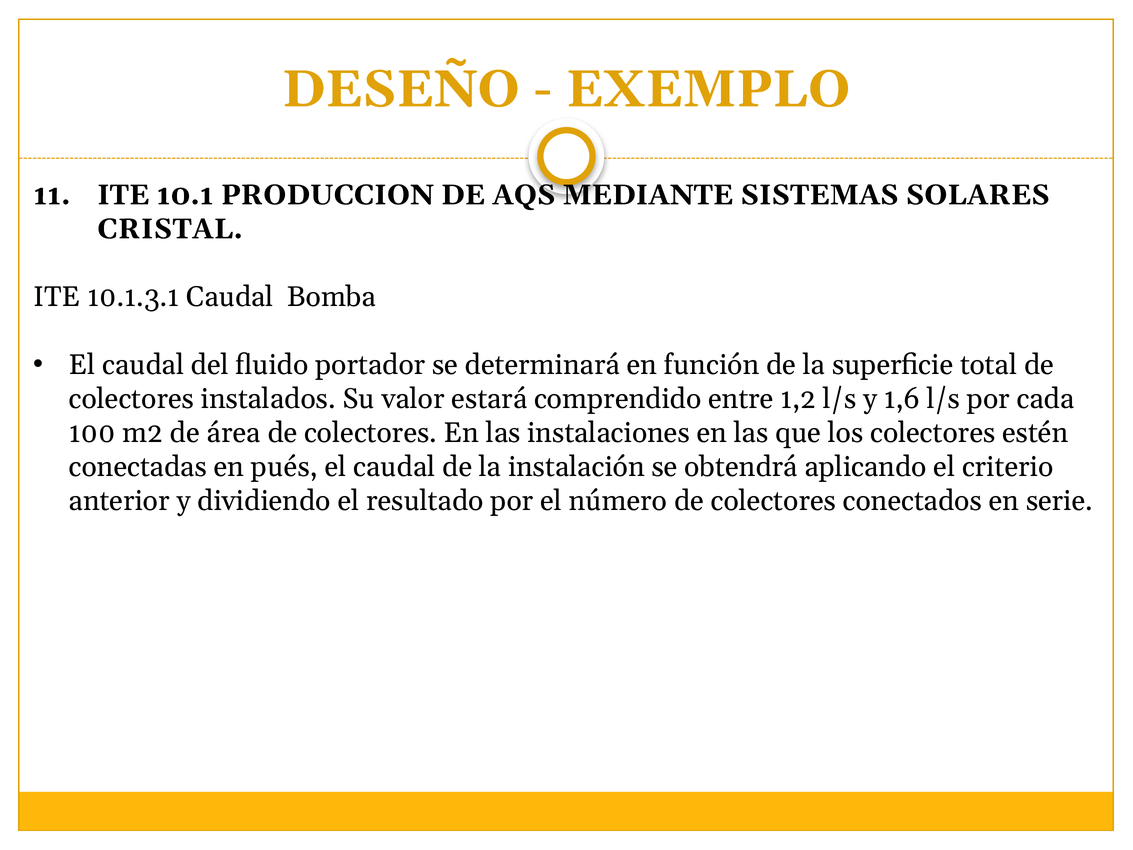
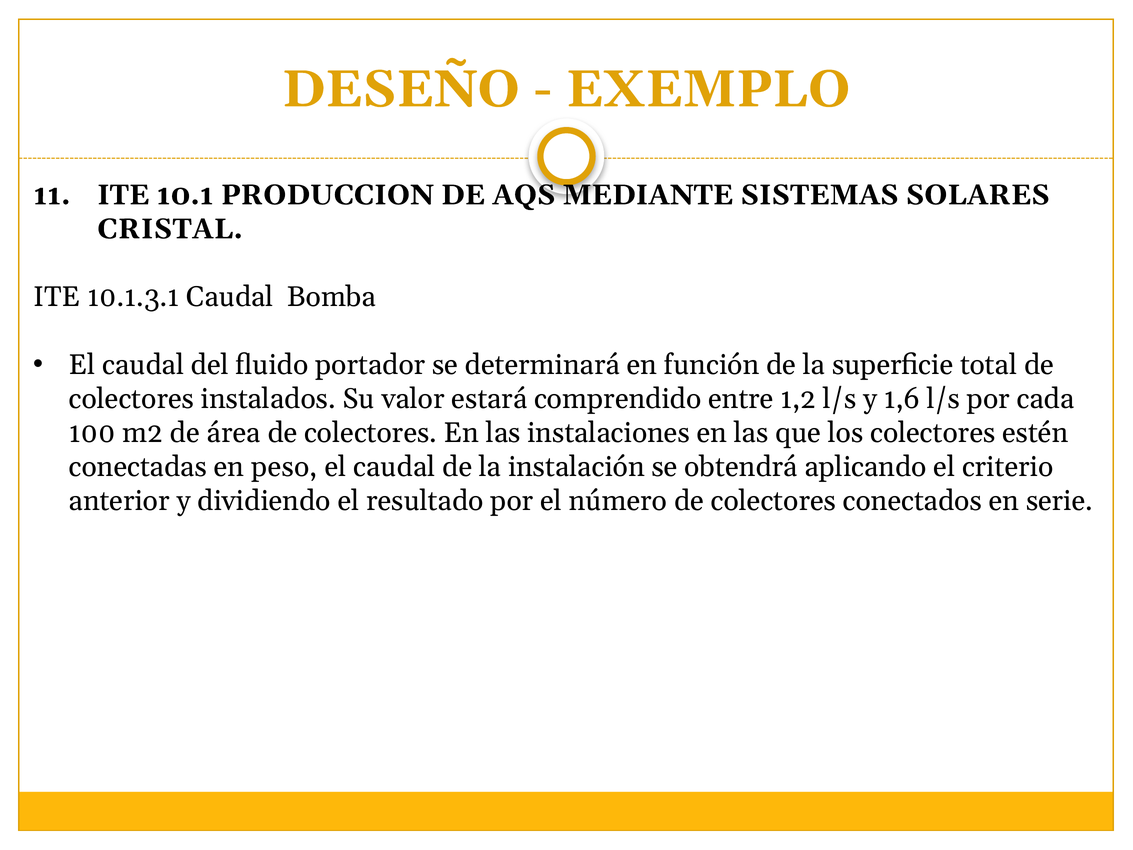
pués: pués -> peso (284, 467)
